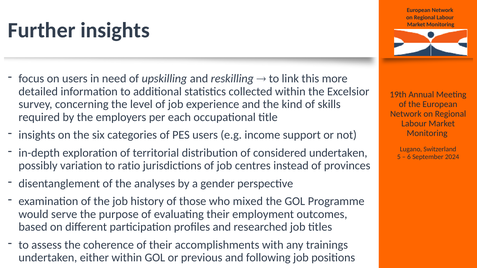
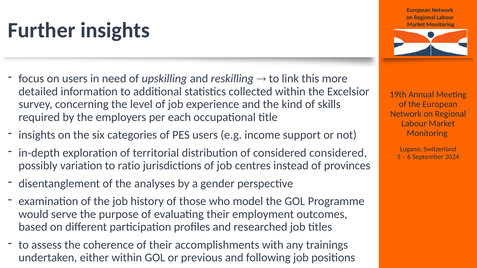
considered undertaken: undertaken -> considered (338, 153)
mixed: mixed -> model (248, 202)
